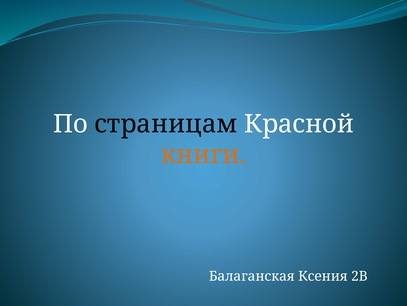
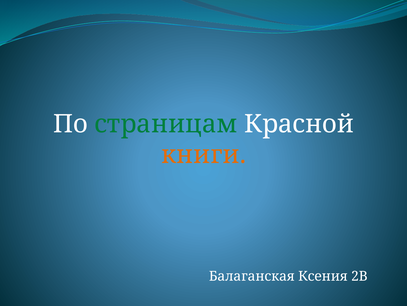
страницам colour: black -> green (166, 124)
